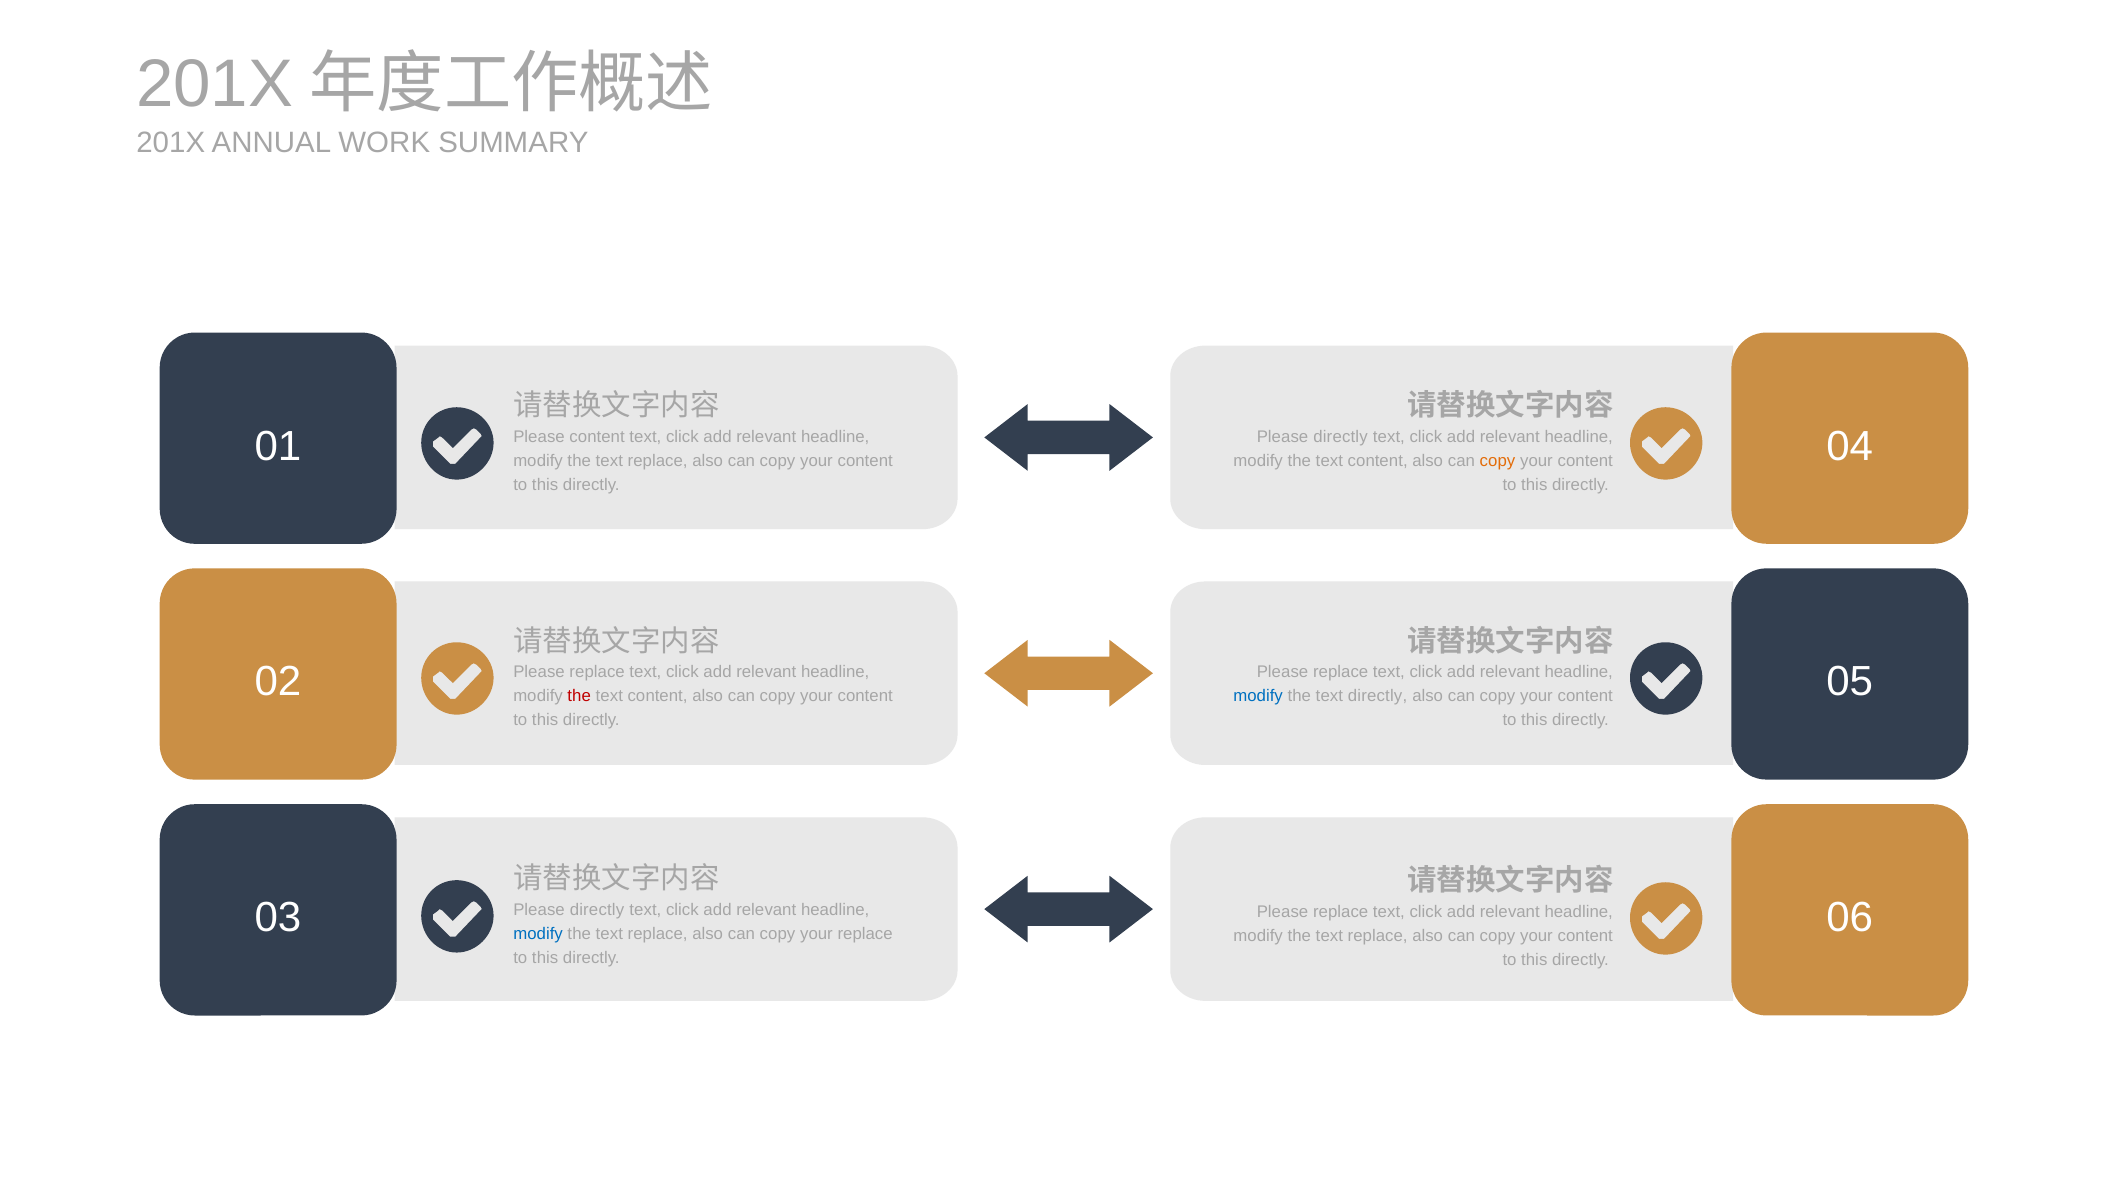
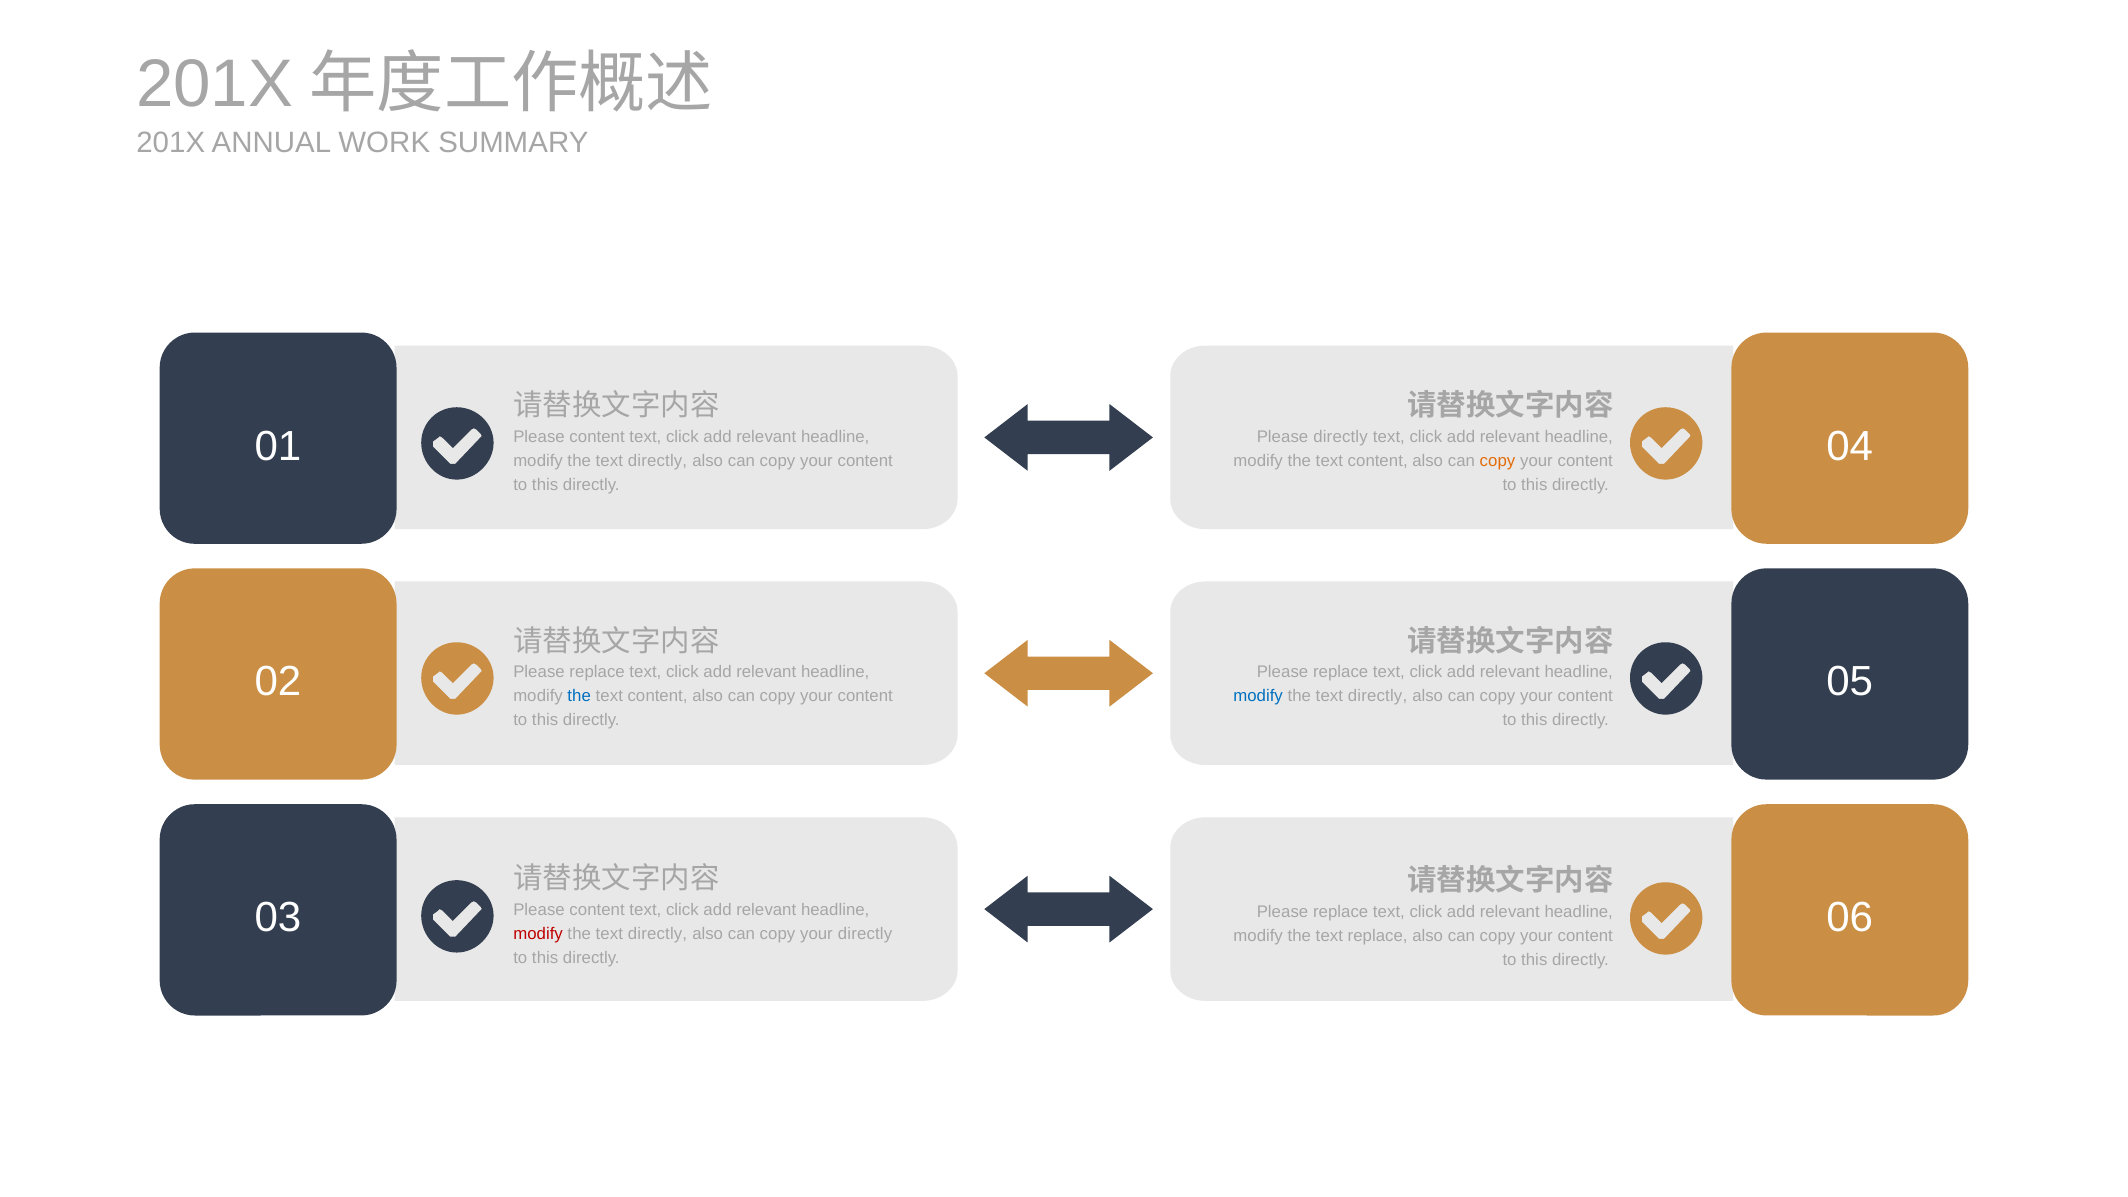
replace: replace -> directly (658, 461)
the colour: red -> blue (579, 696)
directly: directly -> content (597, 910)
modify colour: blue -> red (538, 934)
replace: replace -> directly (658, 934)
your replace: replace -> directly (865, 934)
